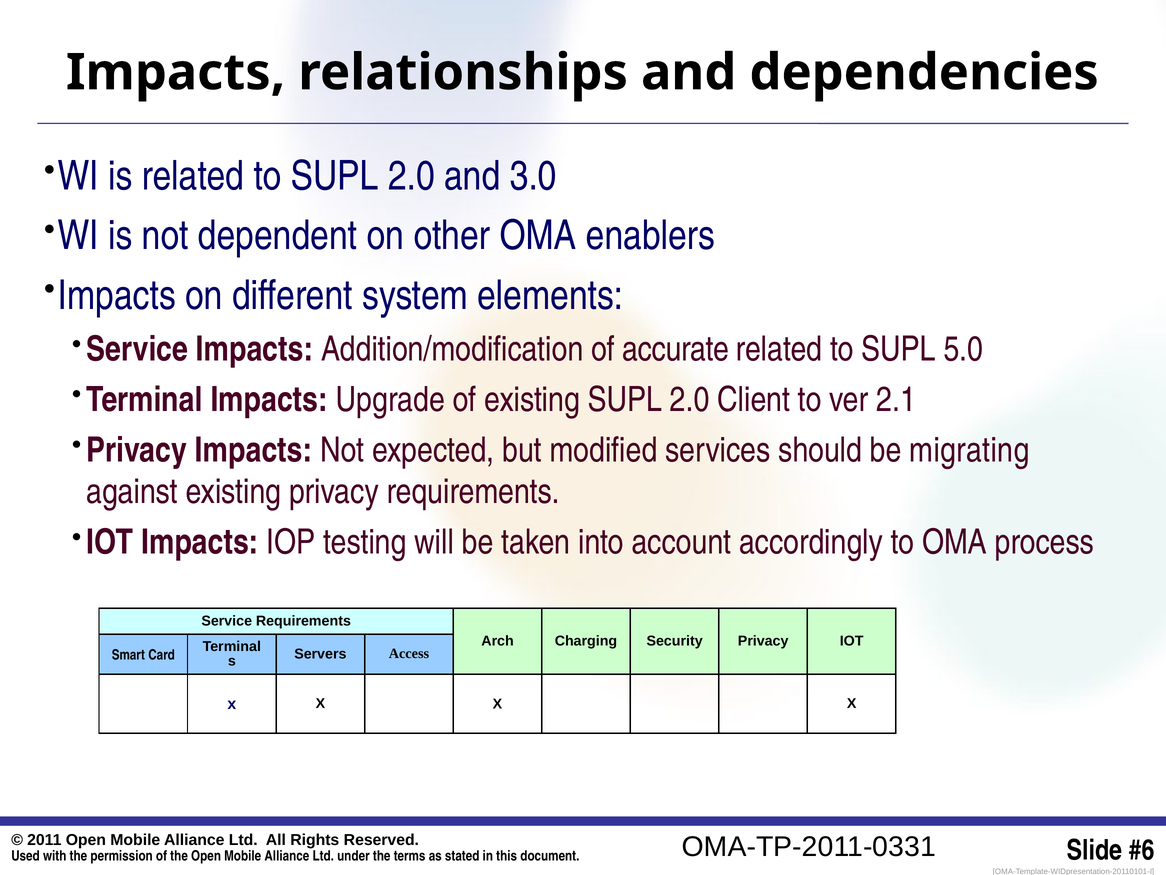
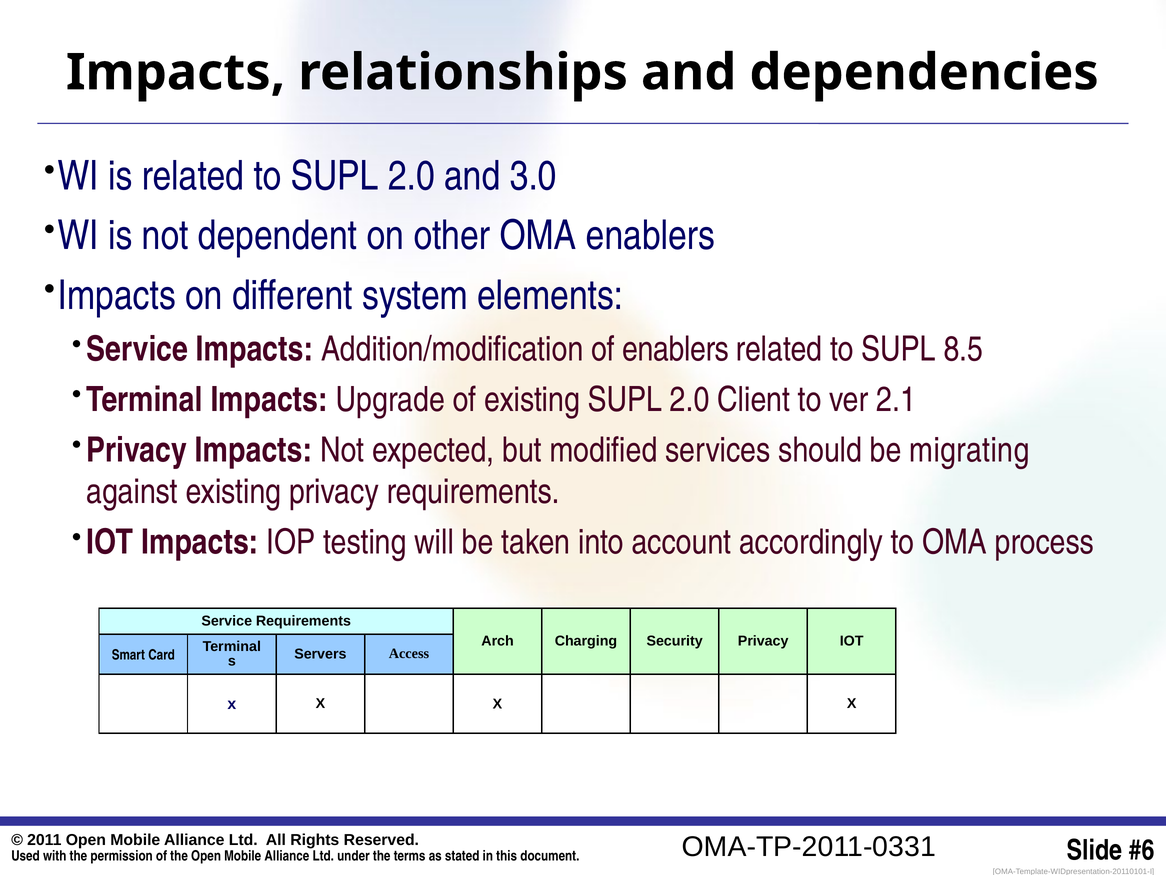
of accurate: accurate -> enablers (676, 349)
5.0: 5.0 -> 8.5 (963, 349)
